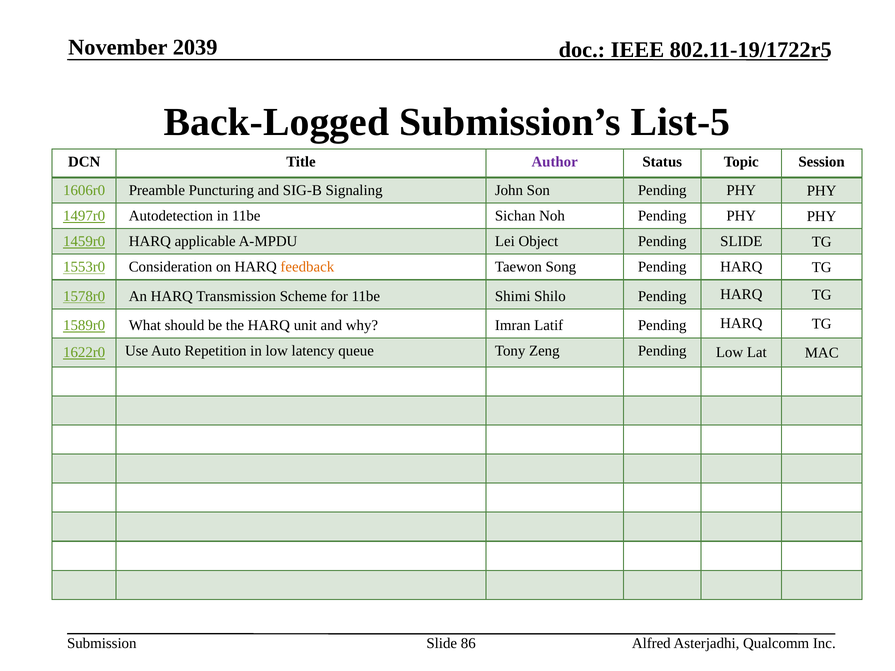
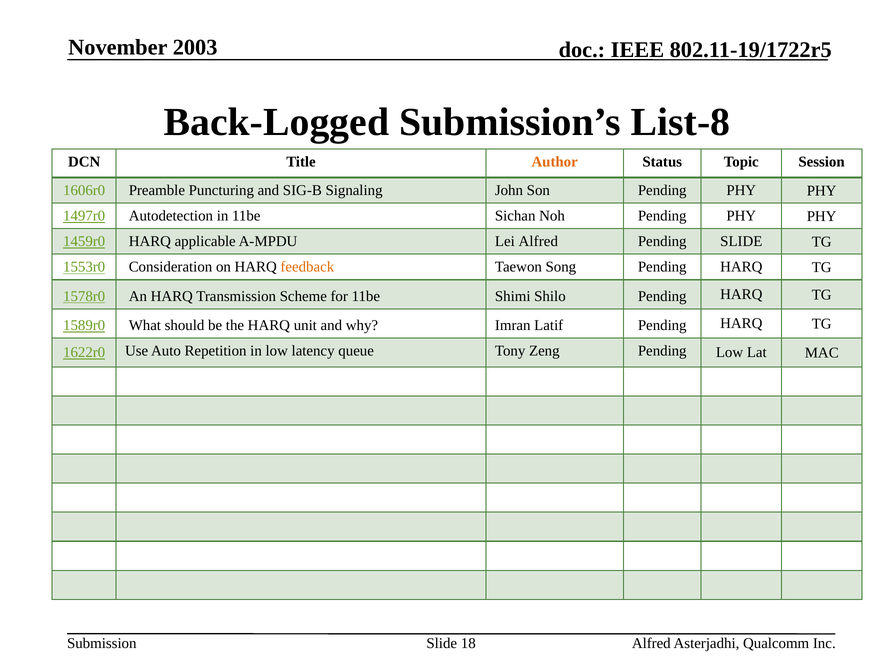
2039: 2039 -> 2003 (195, 47)
List-5: List-5 -> List-8 (681, 122)
Author colour: purple -> orange (555, 162)
Lei Object: Object -> Alfred (538, 242)
86: 86 -> 18 (468, 644)
